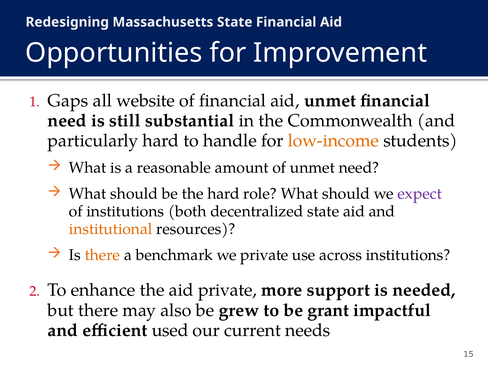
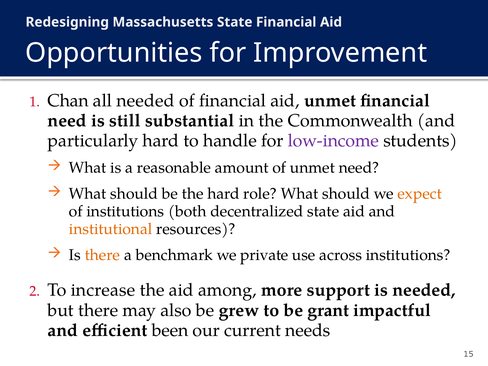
Gaps: Gaps -> Chan (68, 101)
all website: website -> needed (146, 101)
low-income colour: orange -> purple (333, 141)
expect colour: purple -> orange (420, 194)
enhance: enhance -> increase (103, 290)
aid private: private -> among (227, 290)
used: used -> been (170, 330)
